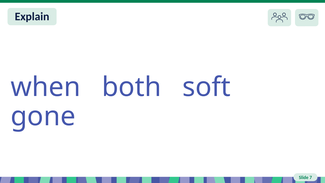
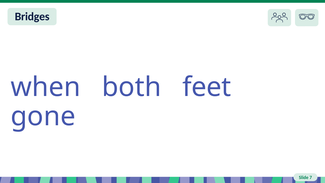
Explain: Explain -> Bridges (32, 17)
soft: soft -> feet (207, 87)
